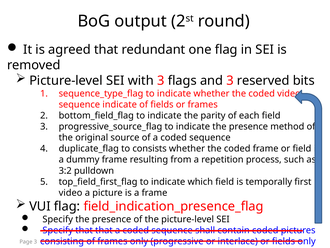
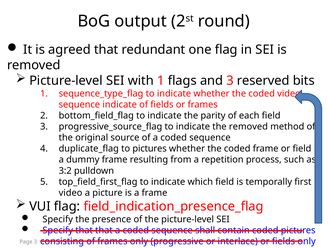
with 3: 3 -> 1 (161, 80)
indicate the presence: presence -> removed (248, 126)
to consists: consists -> pictures (150, 148)
